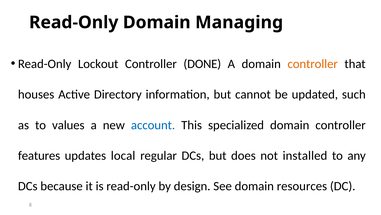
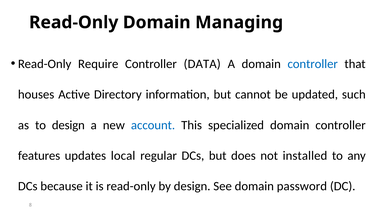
Lockout: Lockout -> Require (98, 64)
DONE: DONE -> DATA (202, 64)
controller colour: orange -> blue (313, 64)
to values: values -> design (68, 125)
resources: resources -> password (302, 186)
